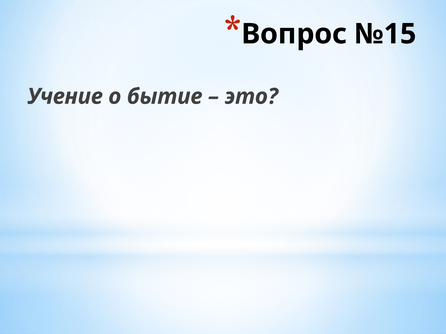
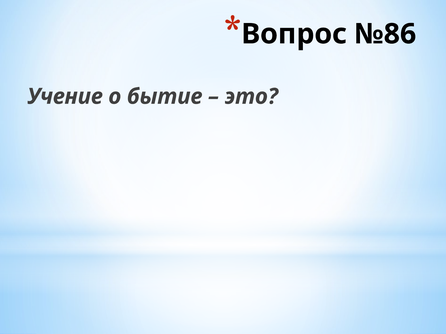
№15: №15 -> №86 (385, 34)
